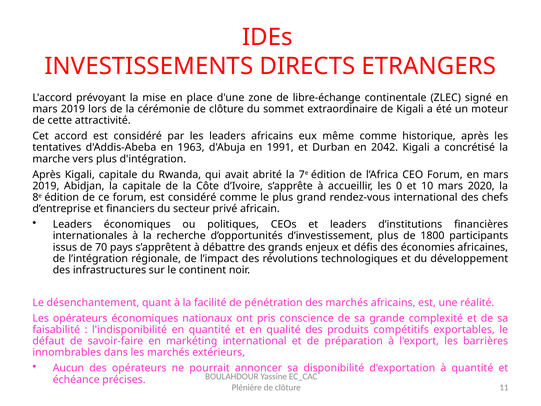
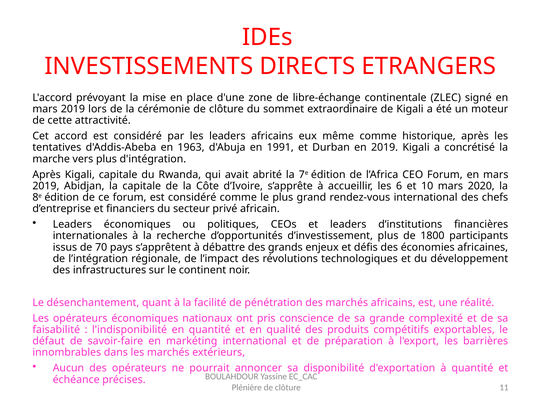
en 2042: 2042 -> 2019 (385, 147)
0: 0 -> 6 (399, 186)
